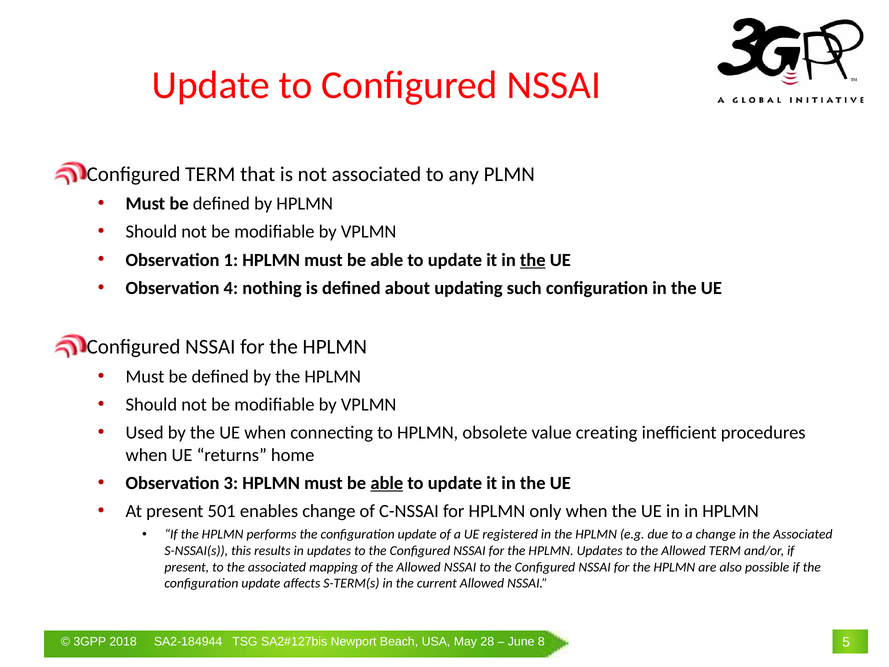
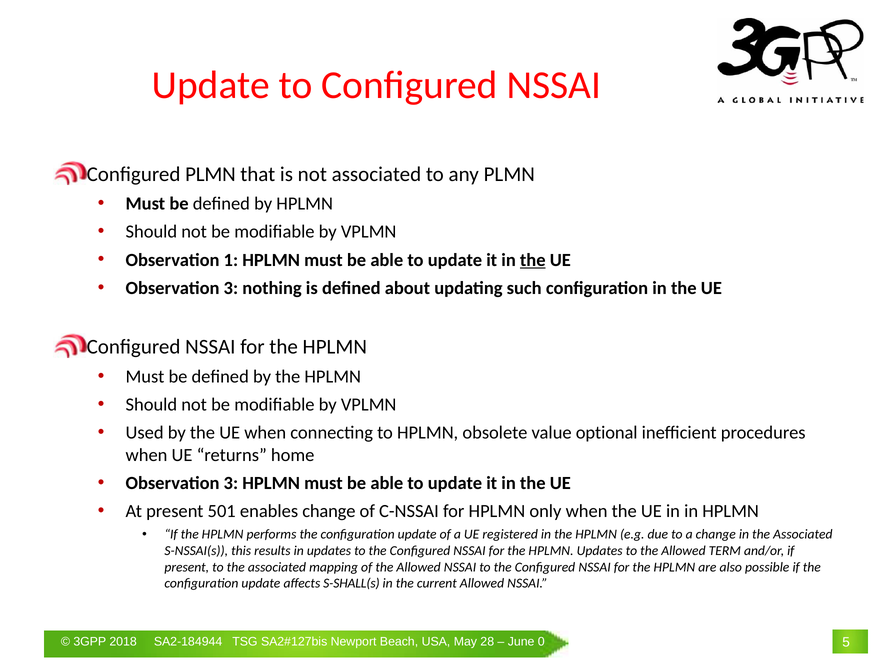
Configured TERM: TERM -> PLMN (210, 174)
4: 4 -> 3 (231, 288)
creating: creating -> optional (607, 433)
able underline: present -> none (387, 483)
S-TERM(s: S-TERM(s -> S-SHALL(s (351, 583)
8: 8 -> 0 (541, 642)
